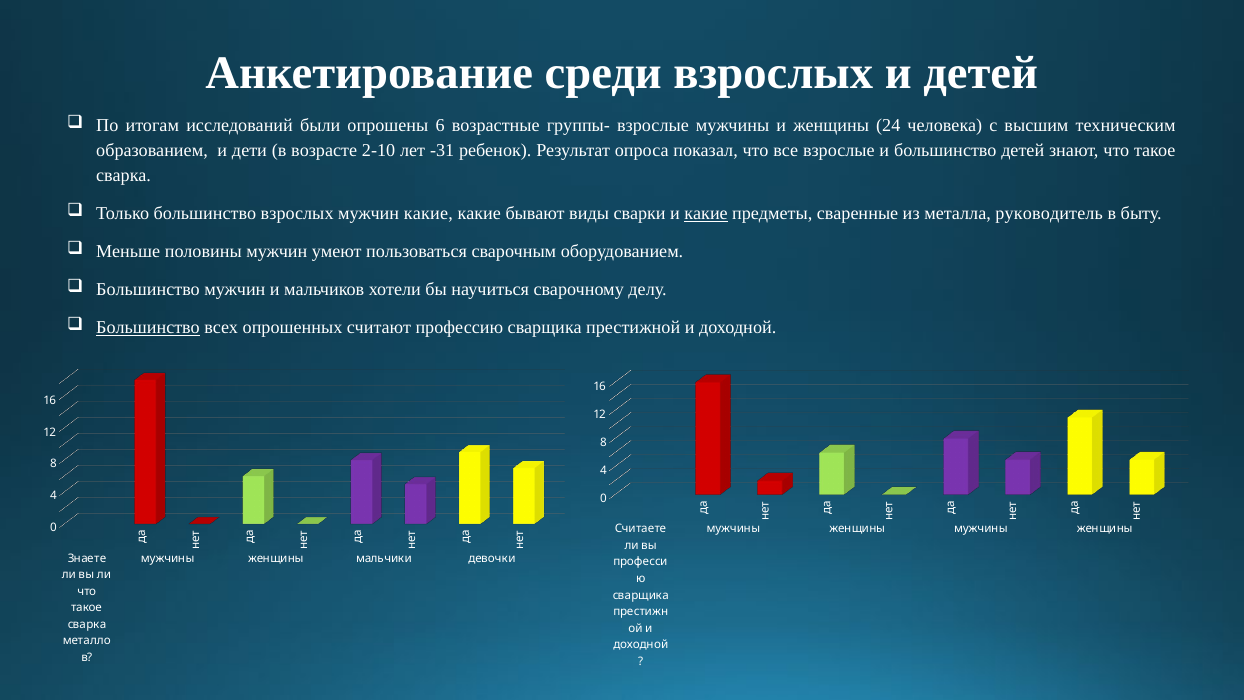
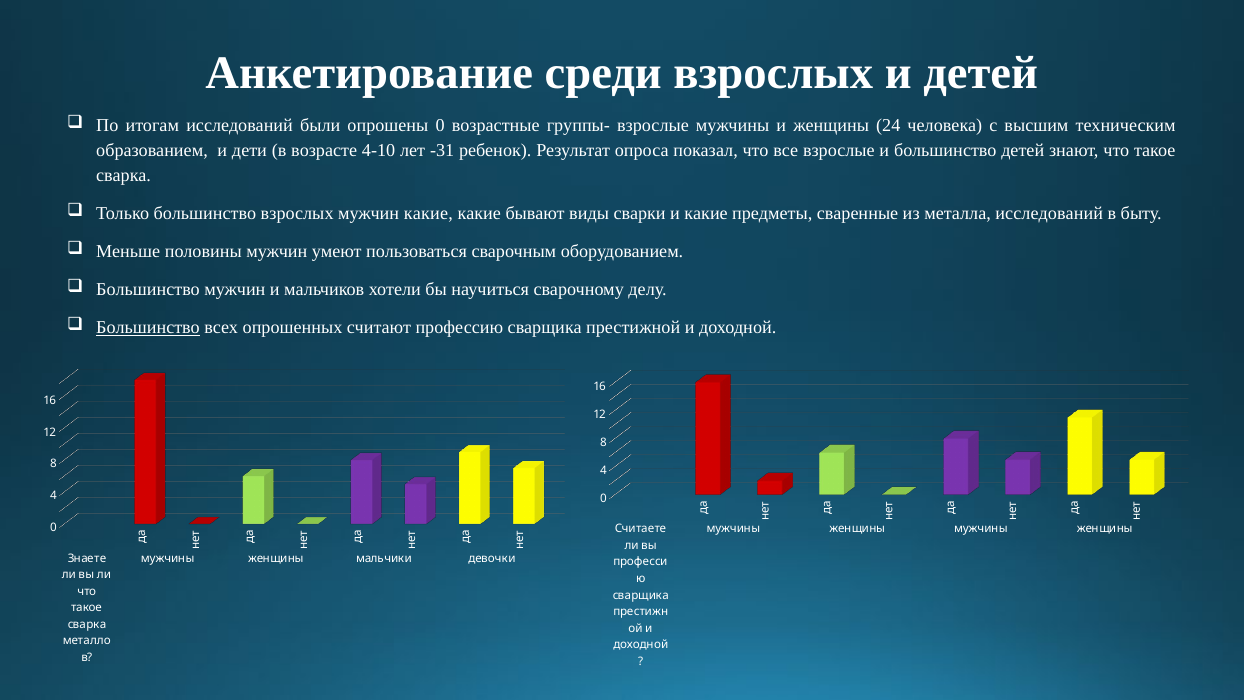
опрошены 6: 6 -> 0 (440, 126)
2-10: 2-10 -> 4-10 (379, 151)
какие underline: present -> none (706, 214)
металла руководитель: руководитель -> исследований (1049, 214)
